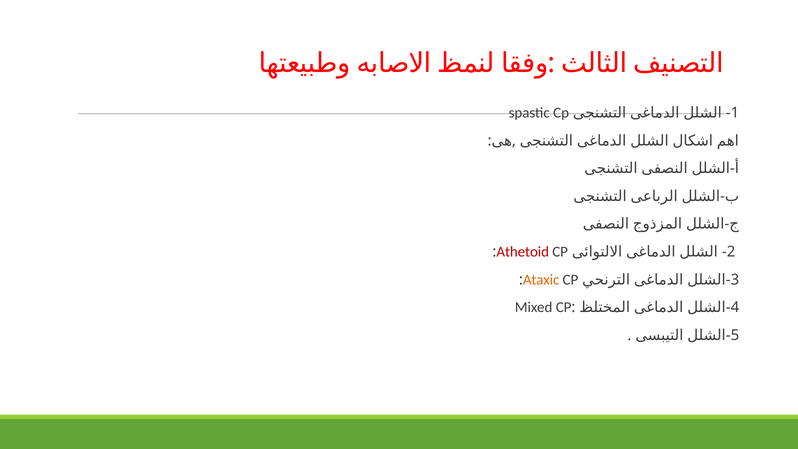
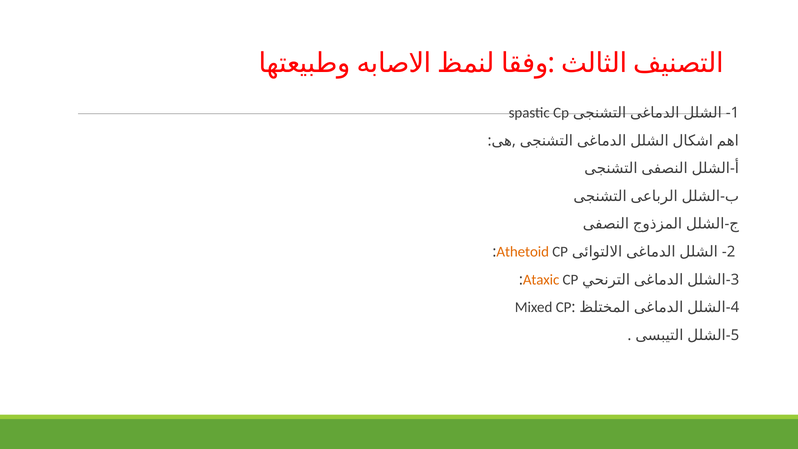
Athetoid colour: red -> orange (523, 252)
